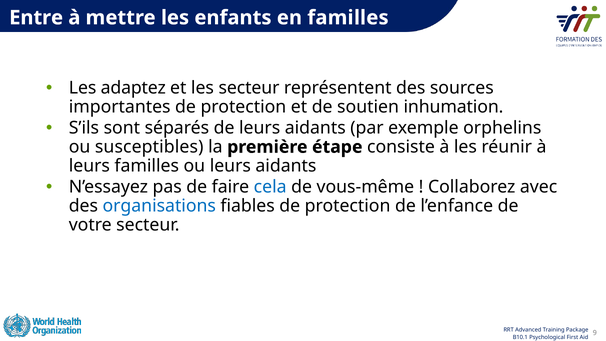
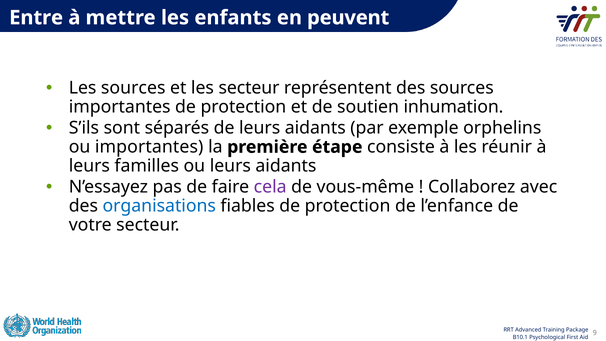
en familles: familles -> peuvent (348, 18)
Les adaptez: adaptez -> sources (133, 88)
ou susceptibles: susceptibles -> importantes (149, 147)
cela colour: blue -> purple (270, 187)
